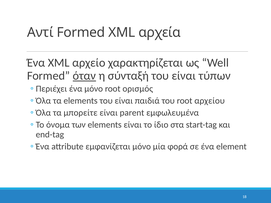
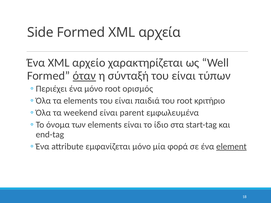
Αντί: Αντί -> Side (40, 32)
αρχείου: αρχείου -> κριτήριο (210, 101)
μπορείτε: μπορείτε -> weekend (81, 113)
element underline: none -> present (231, 147)
